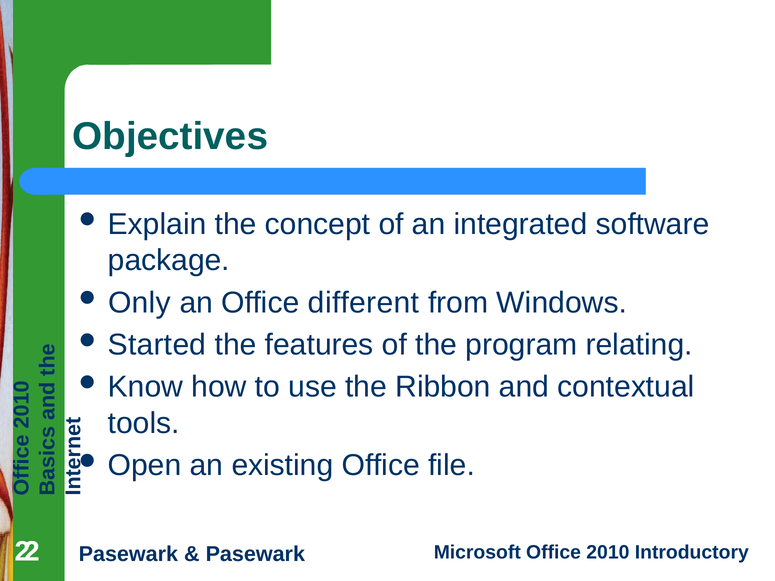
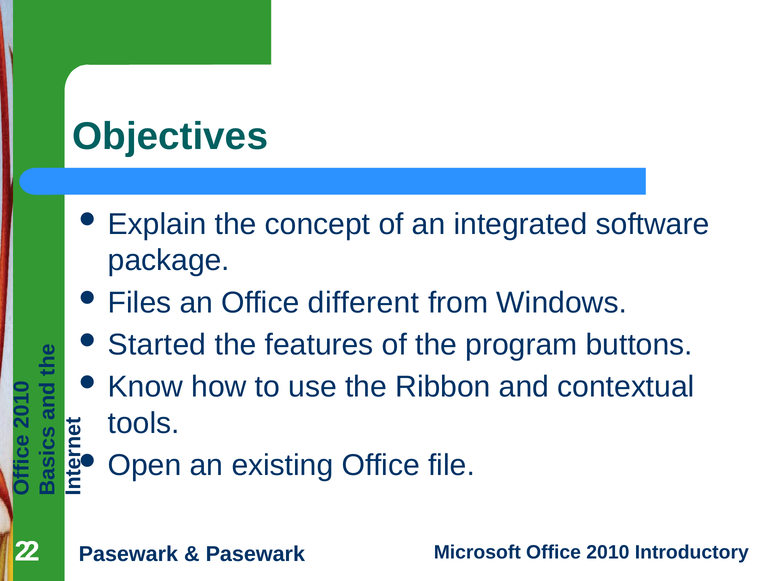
Only: Only -> Files (140, 303)
relating: relating -> buttons (639, 345)
